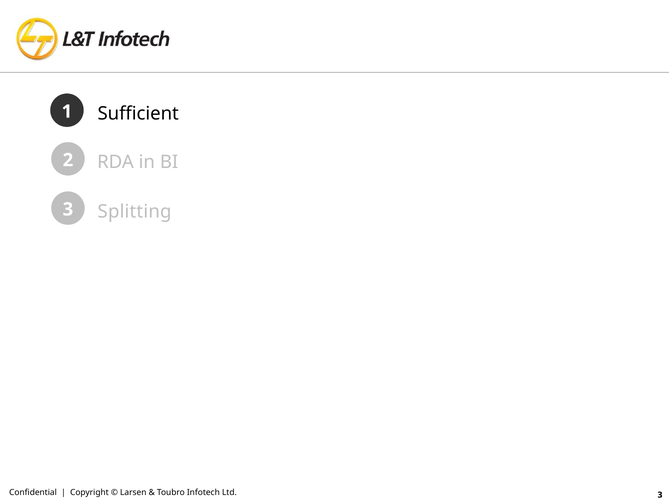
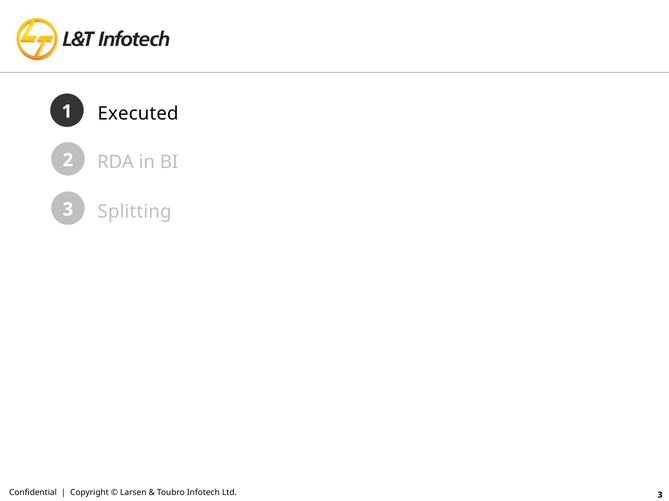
Sufficient: Sufficient -> Executed (138, 114)
